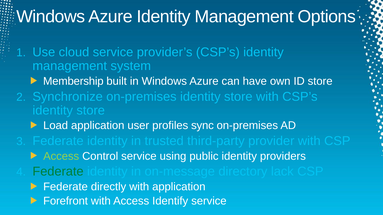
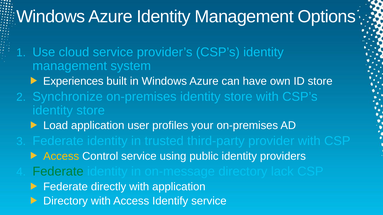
Membership: Membership -> Experiences (73, 81)
sync: sync -> your (202, 126)
Access colour: light green -> yellow (61, 156)
Forefront: Forefront -> Directory (66, 201)
